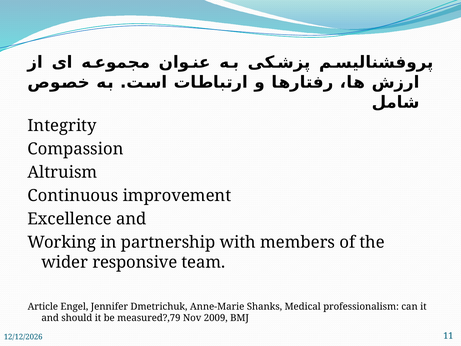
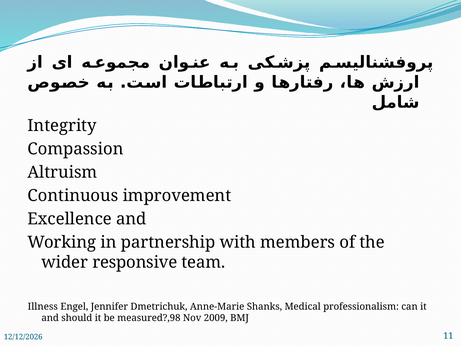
Article: Article -> Illness (43, 306)
measured?,79: measured?,79 -> measured?,98 (149, 318)
